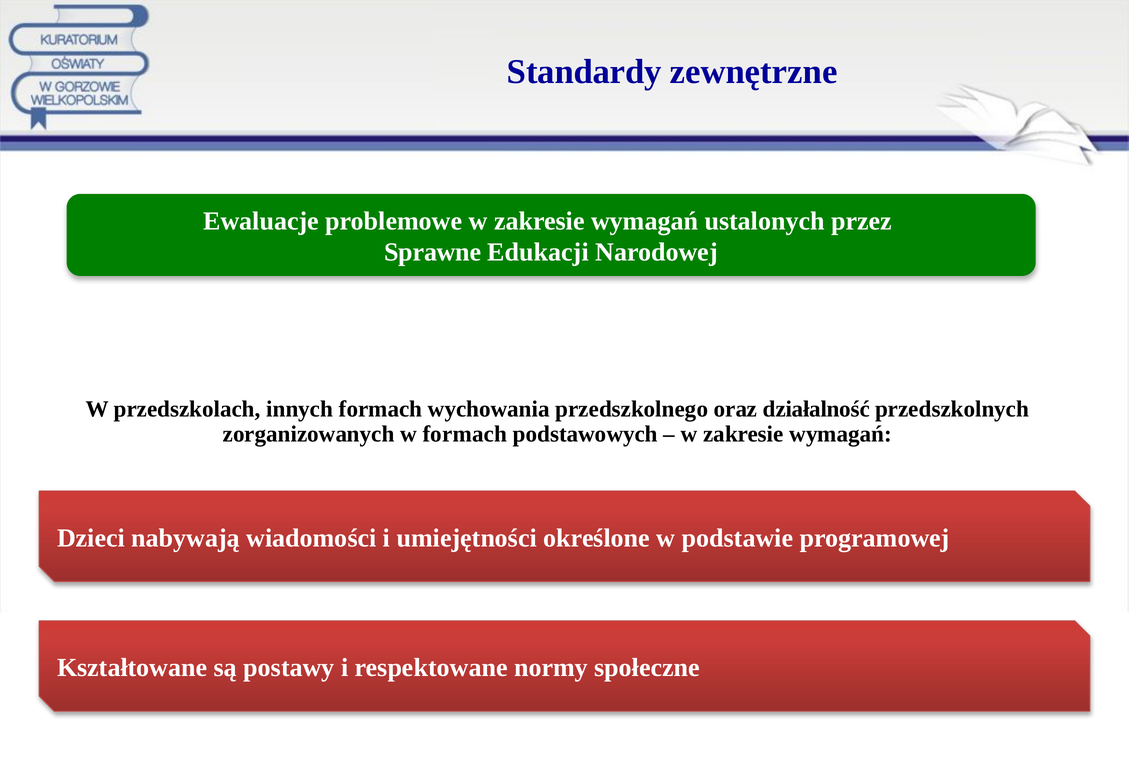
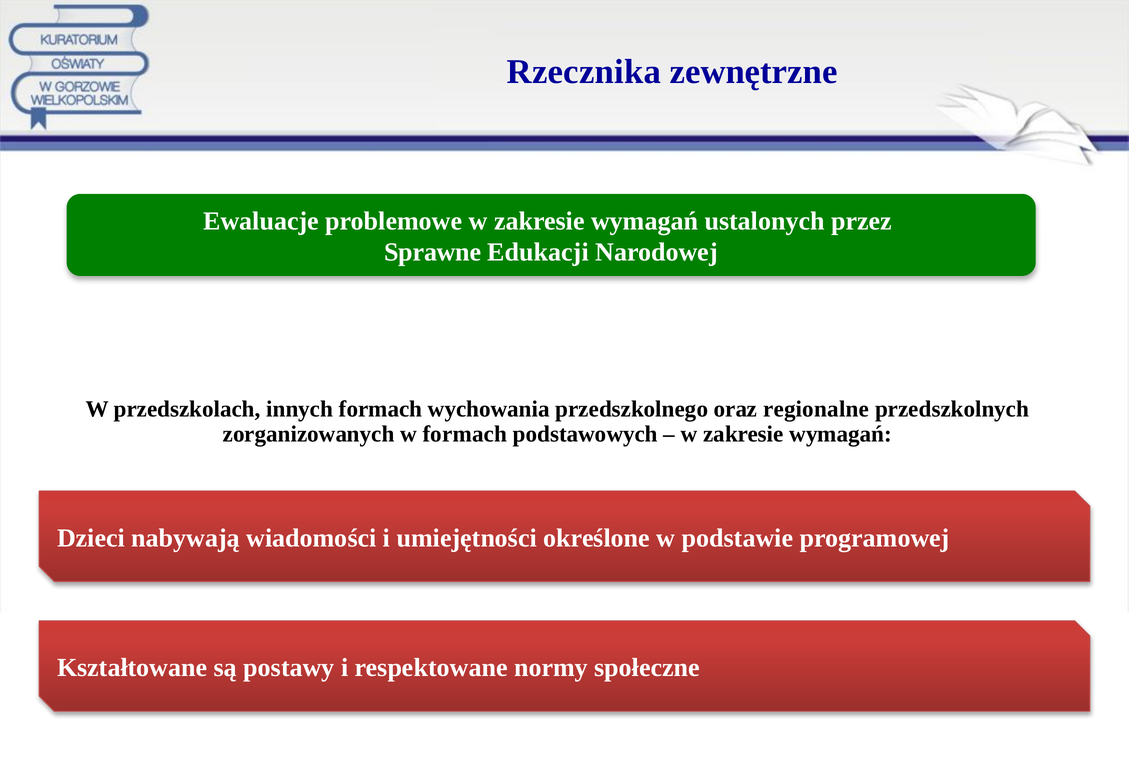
Standardy: Standardy -> Rzecznika (584, 72)
działalność: działalność -> regionalne (816, 409)
